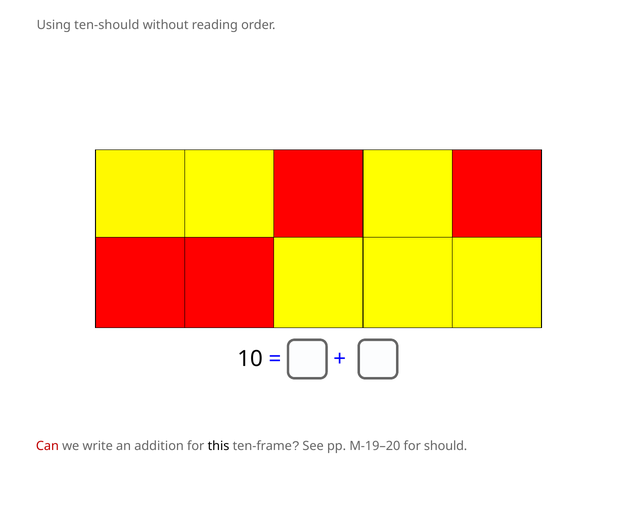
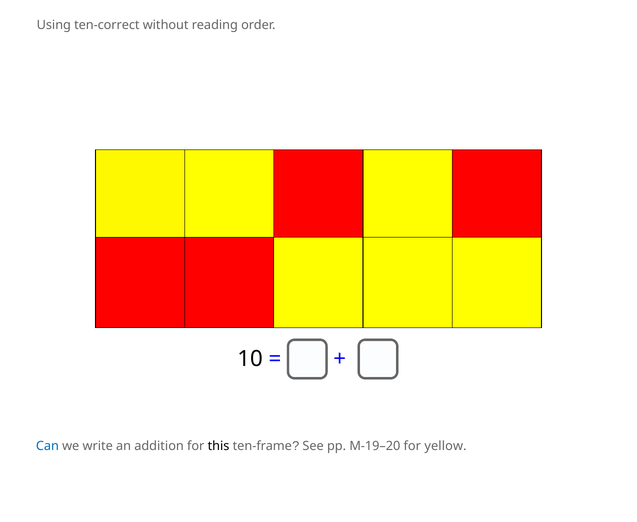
ten-should: ten-should -> ten-correct (107, 25)
Can colour: red -> blue (47, 446)
should: should -> yellow (446, 446)
